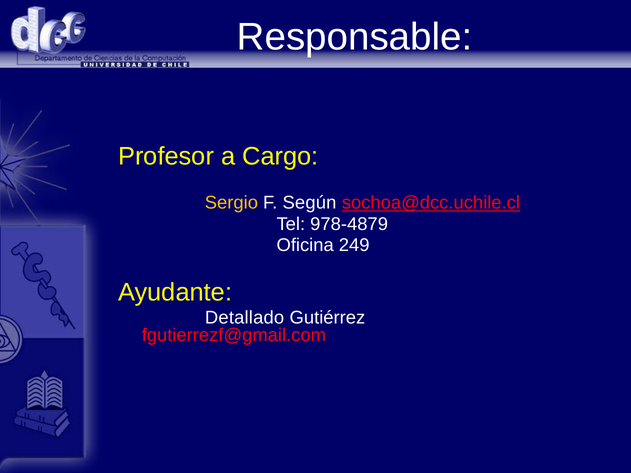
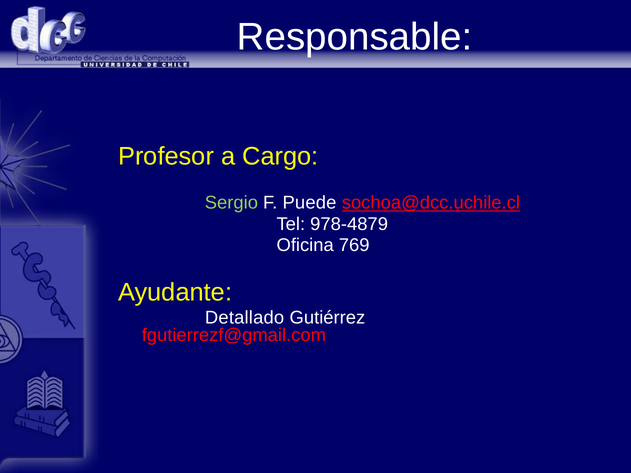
Sergio colour: yellow -> light green (231, 203)
Según: Según -> Puede (309, 203)
249: 249 -> 769 (354, 246)
